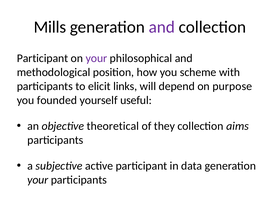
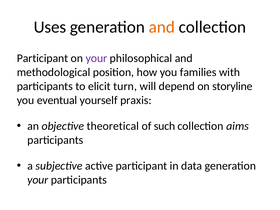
Mills: Mills -> Uses (50, 27)
and colour: purple -> orange (162, 27)
scheme: scheme -> families (198, 72)
links: links -> turn (125, 86)
purpose: purpose -> storyline (232, 86)
founded: founded -> eventual (57, 100)
useful: useful -> praxis (136, 100)
they: they -> such (165, 126)
